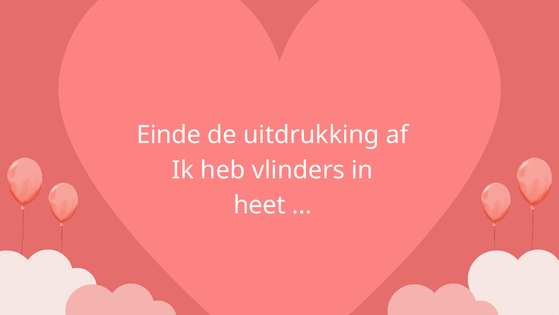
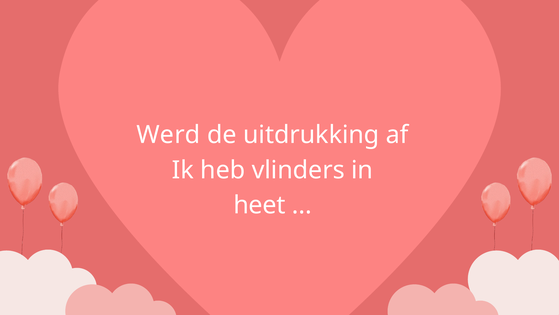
Einde: Einde -> Werd (168, 135)
